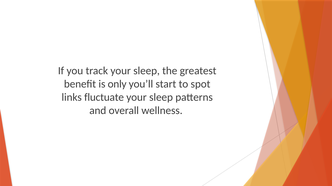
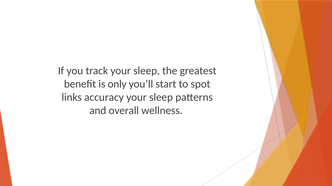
fluctuate: fluctuate -> accuracy (104, 98)
